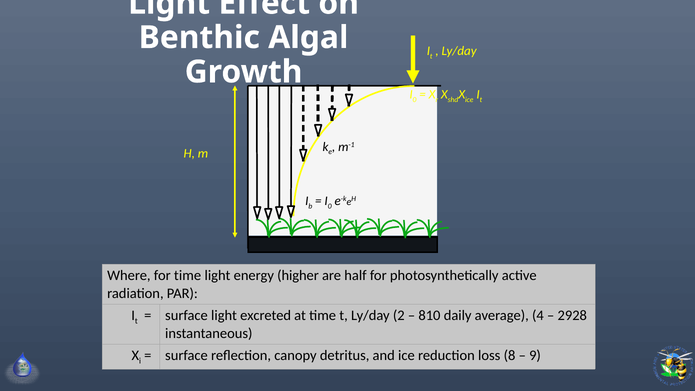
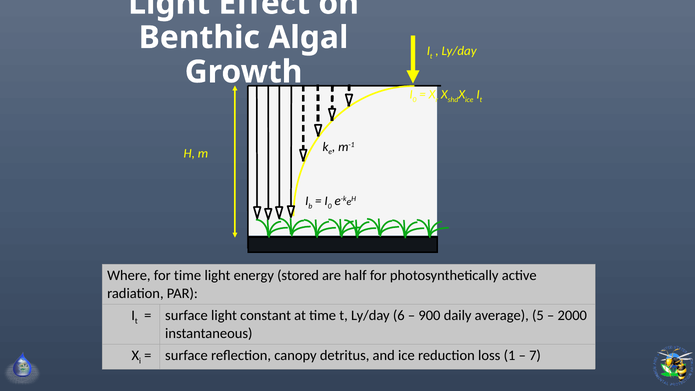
higher: higher -> stored (298, 276)
excreted: excreted -> constant (266, 316)
2: 2 -> 6 (399, 316)
810: 810 -> 900 (429, 316)
4: 4 -> 5 (538, 316)
2928: 2928 -> 2000 (572, 316)
8: 8 -> 1 (510, 356)
9: 9 -> 7 (535, 356)
